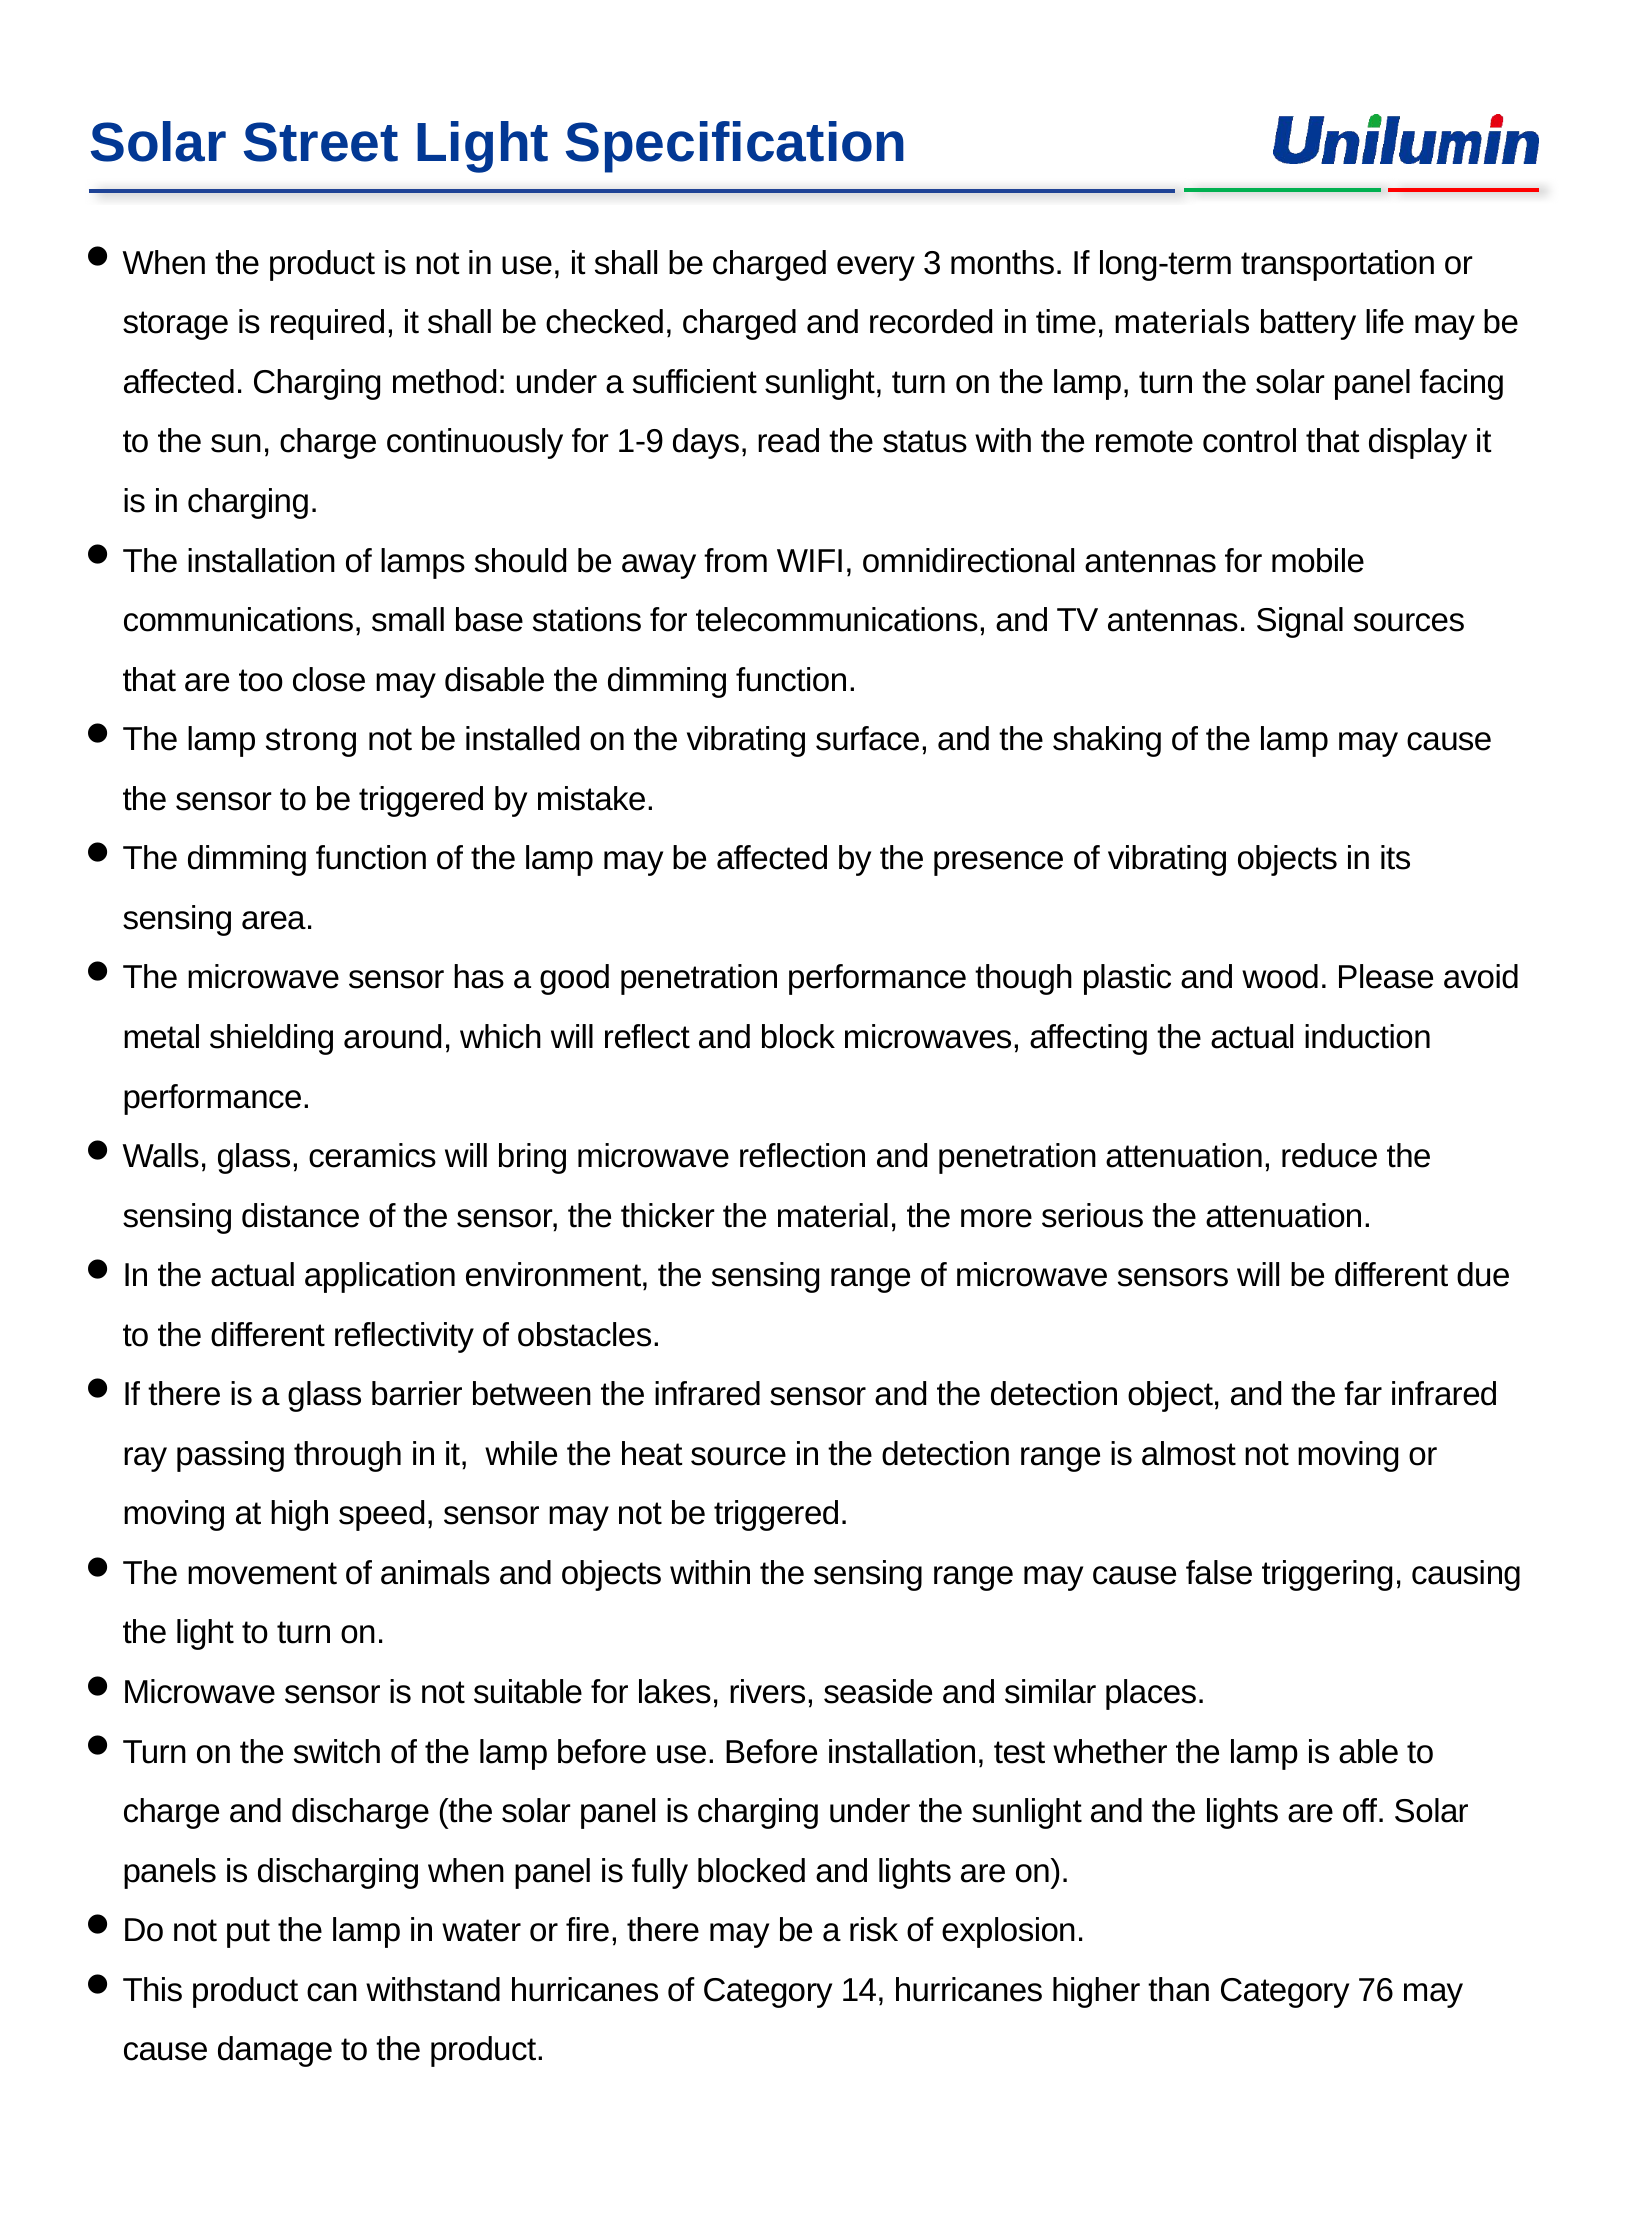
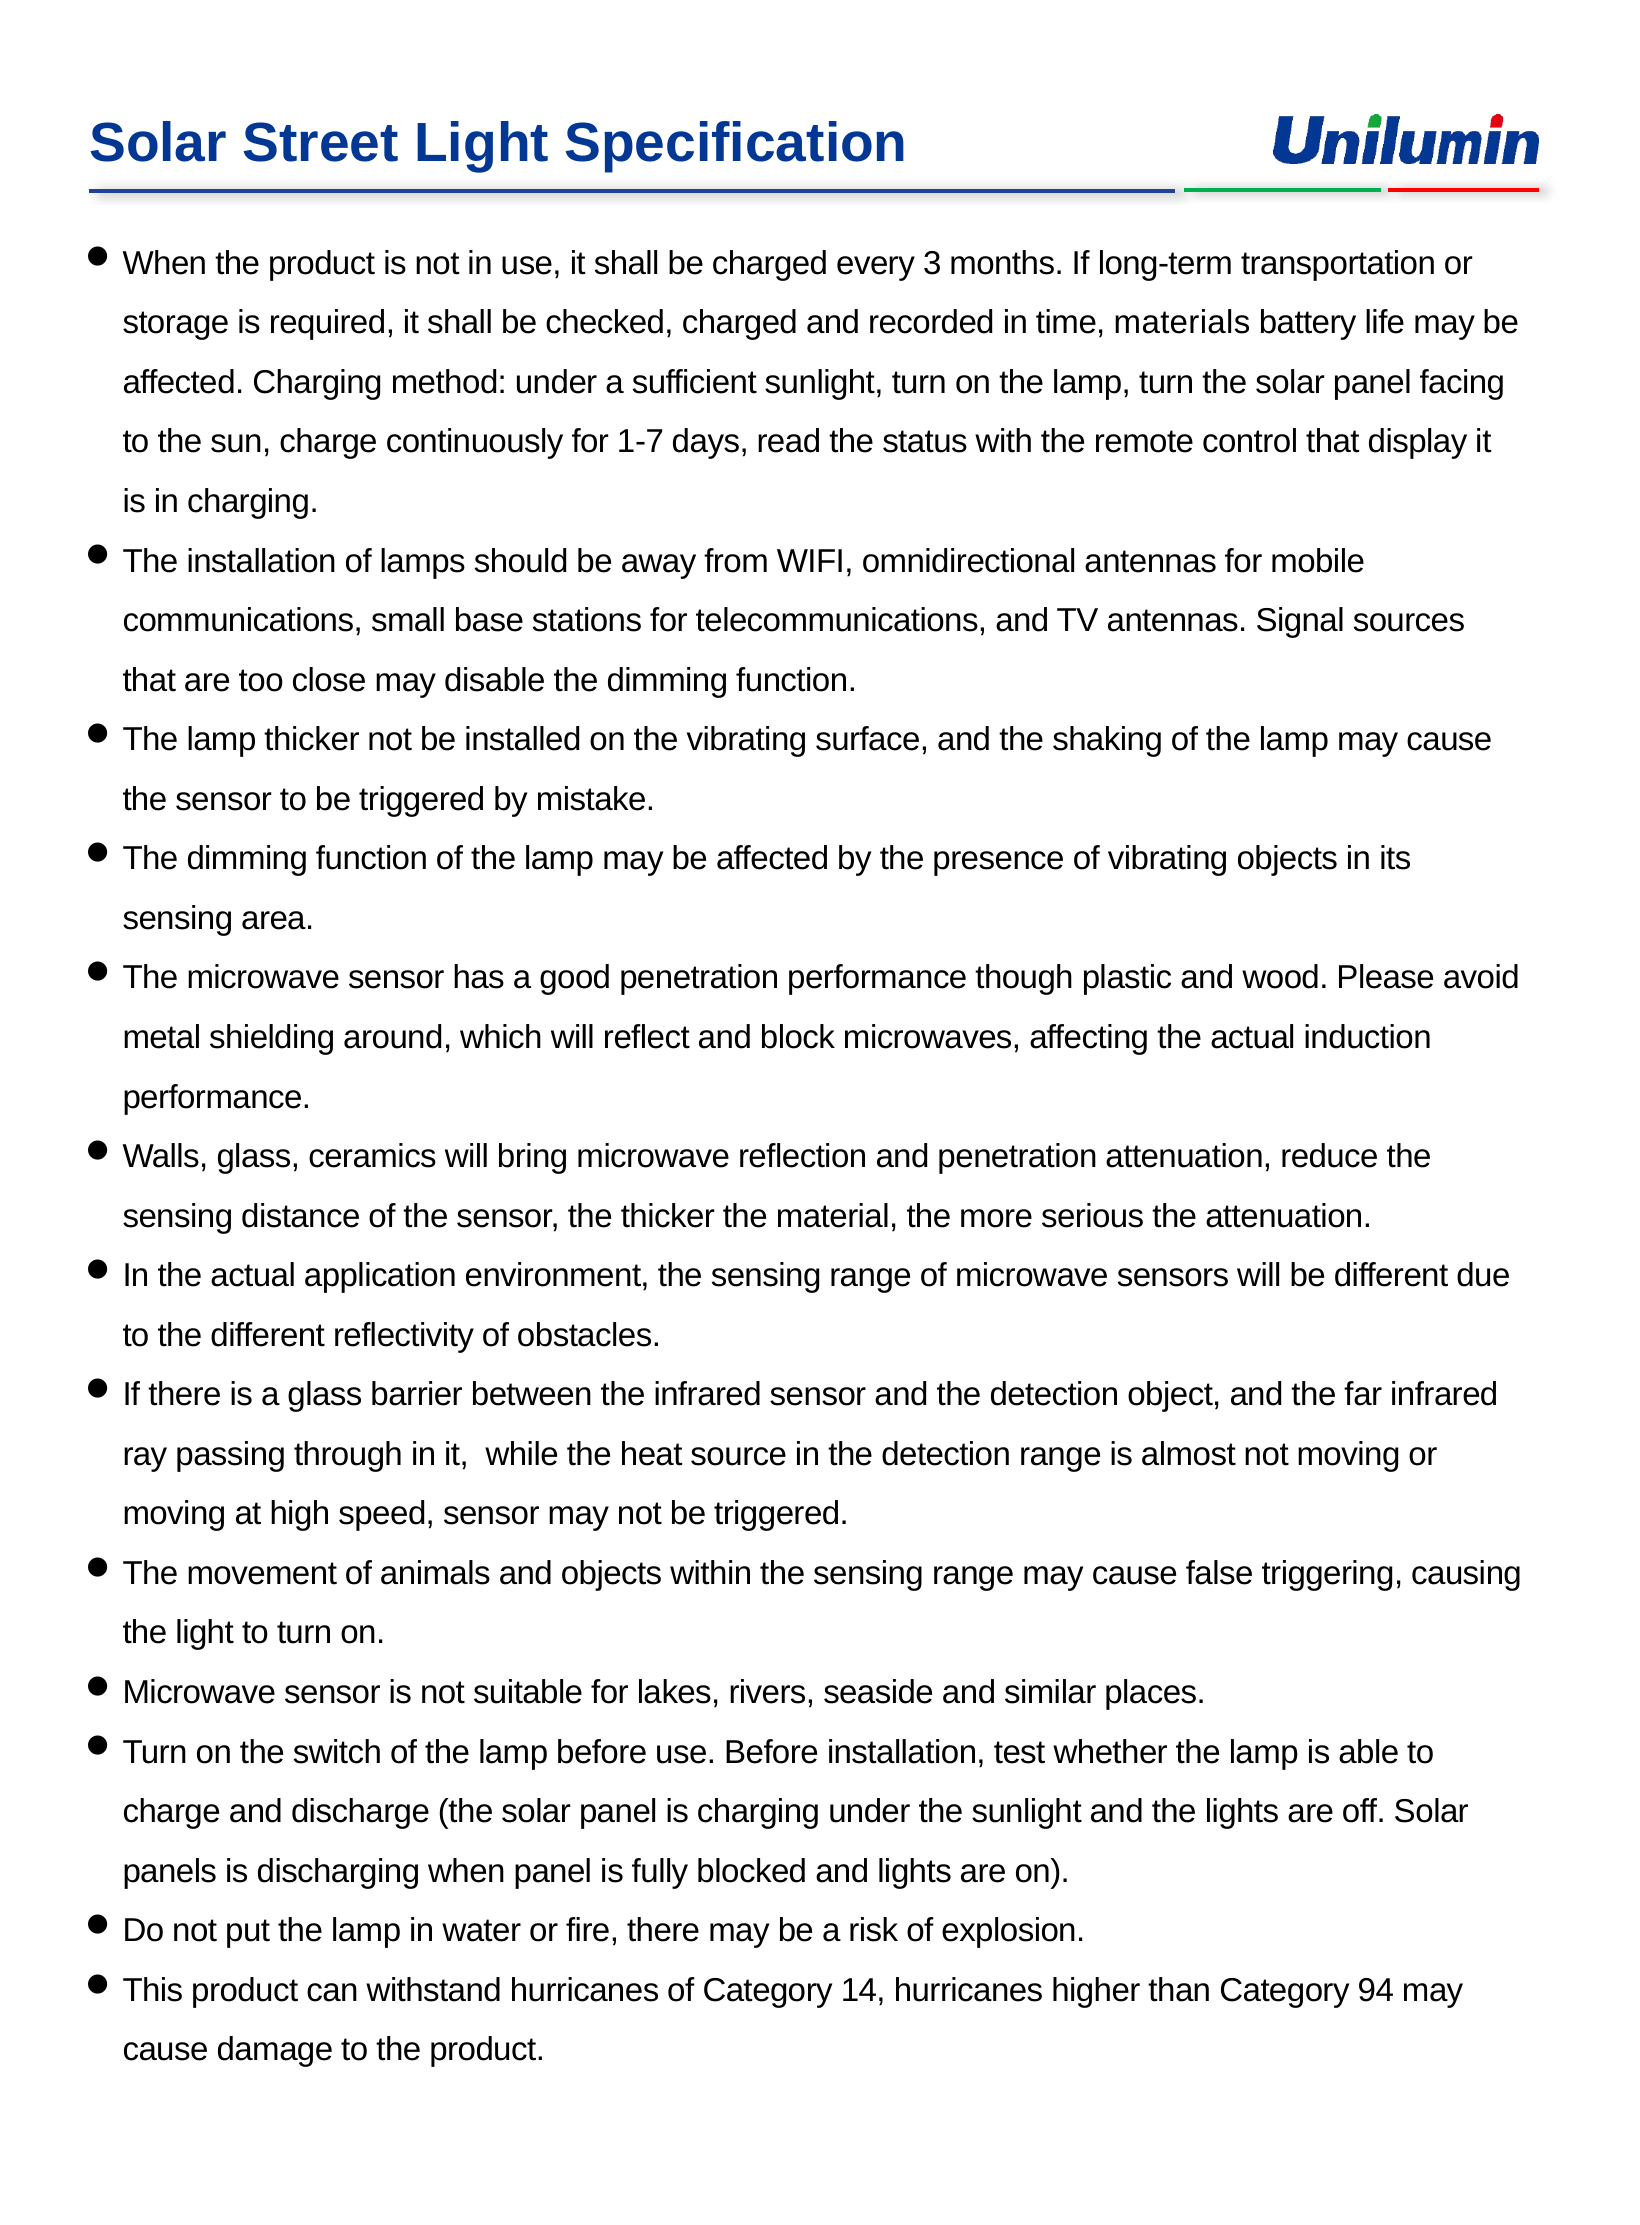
1-9: 1-9 -> 1-7 (641, 442)
lamp strong: strong -> thicker (312, 740)
76: 76 -> 94 (1376, 1990)
